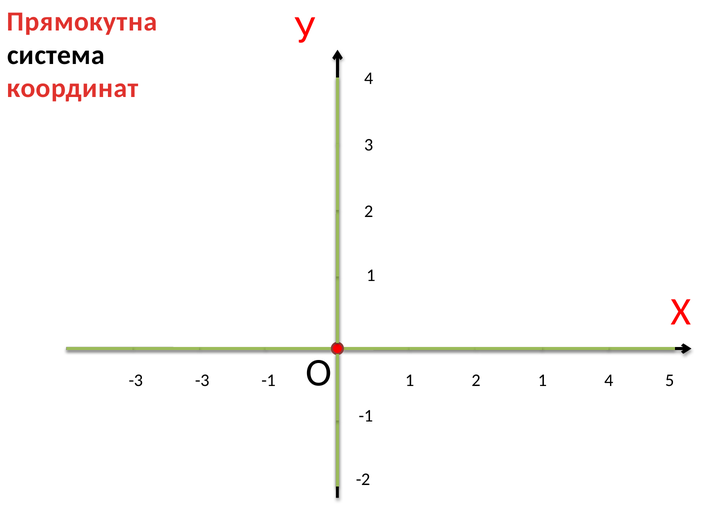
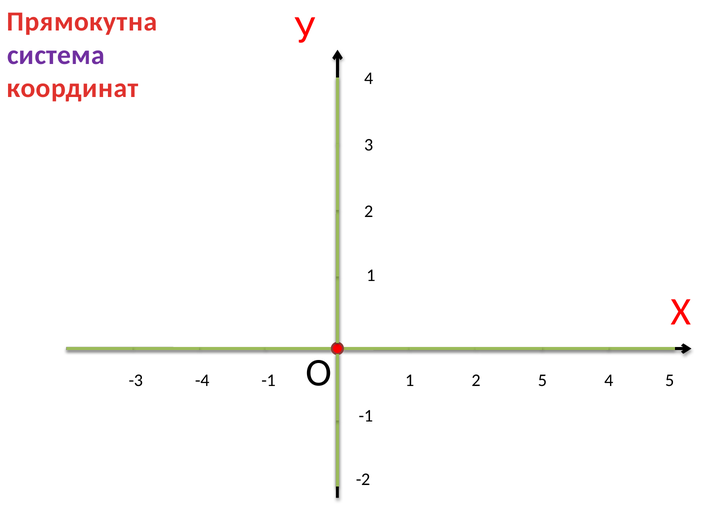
система colour: black -> purple (56, 55)
2 1: 1 -> 5 (542, 380)
-3: -3 -> -4 (202, 380)
